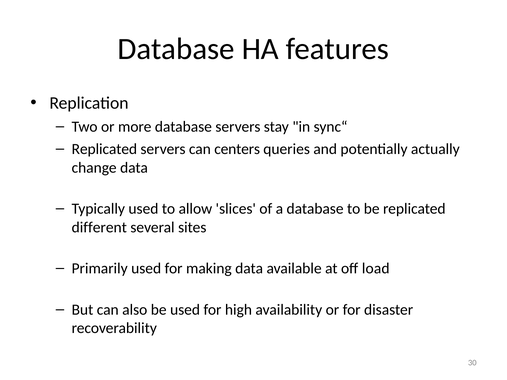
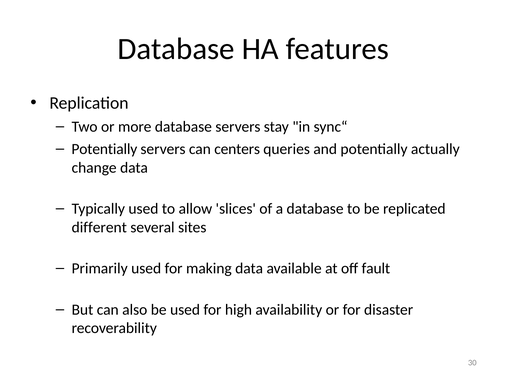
Replicated: Replicated -> Potentially (104, 149)
load: load -> fault (376, 269)
